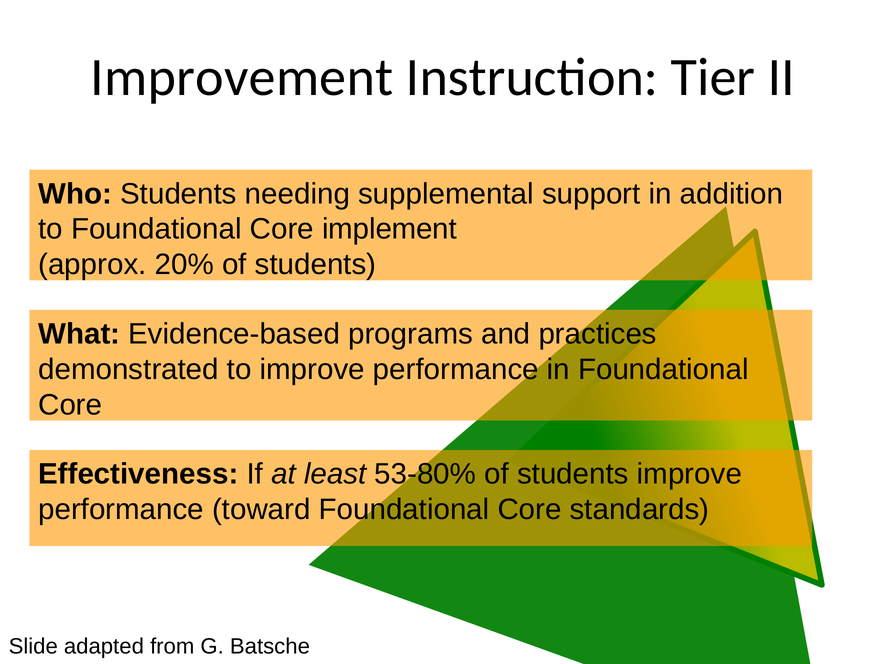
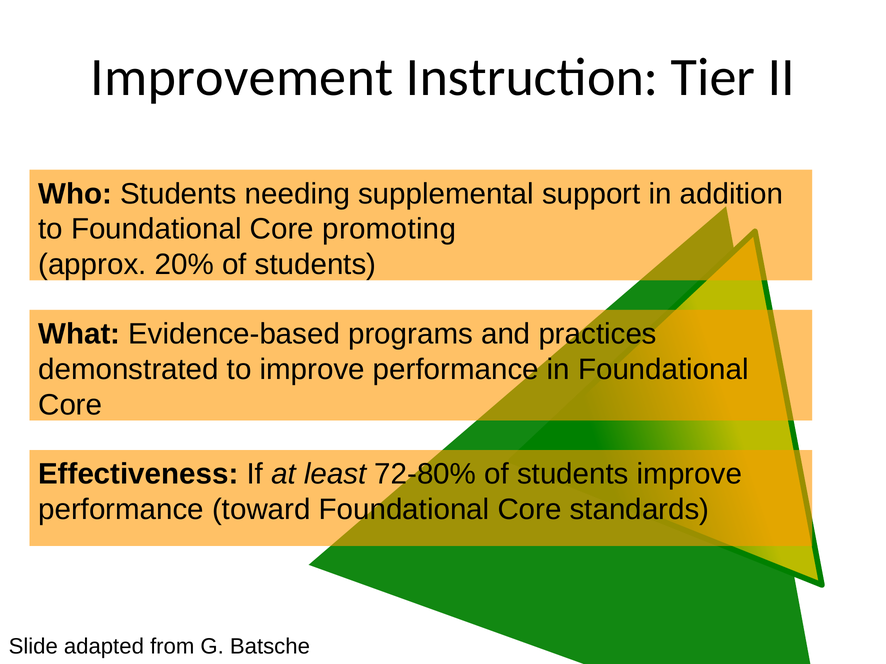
implement: implement -> promoting (389, 229)
53-80%: 53-80% -> 72-80% (425, 475)
